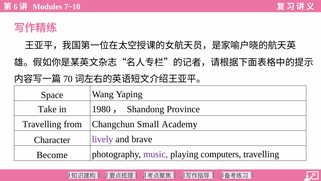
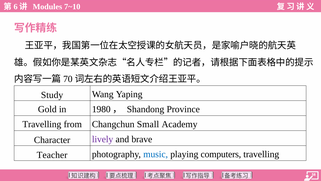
Space: Space -> Study (52, 95)
Take: Take -> Gold (47, 109)
Become: Become -> Teacher (52, 155)
music colour: purple -> blue (156, 154)
